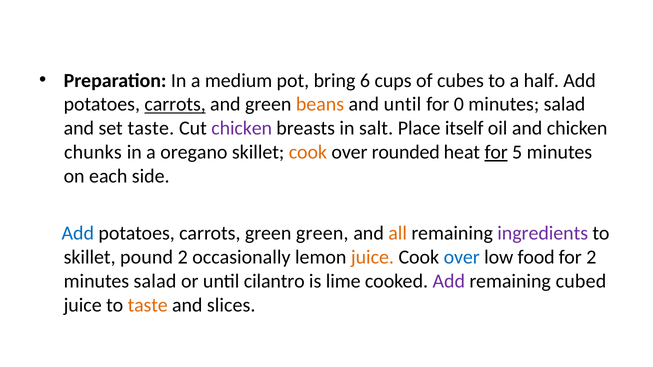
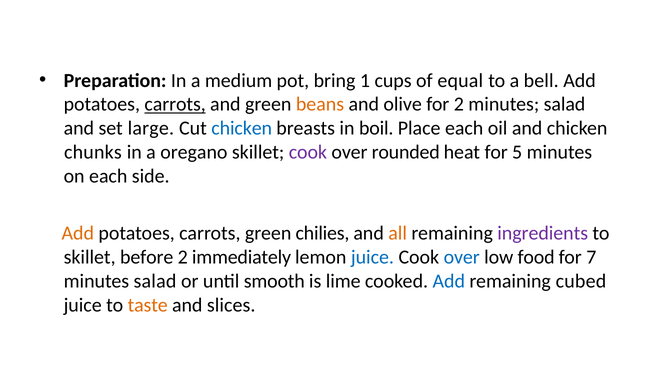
6: 6 -> 1 (365, 81)
cubes: cubes -> equal (460, 81)
half: half -> bell (541, 81)
and until: until -> olive (403, 105)
for 0: 0 -> 2 (459, 105)
set taste: taste -> large (151, 128)
chicken colour: purple -> blue (242, 128)
salt: salt -> boil (376, 128)
Place itself: itself -> each (464, 128)
cook colour: orange -> purple (308, 152)
for underline: present -> none (496, 152)
Add colour: blue -> orange (78, 234)
green green: green -> chilies (322, 234)
pound: pound -> before (147, 258)
occasionally: occasionally -> immediately (242, 258)
juice colour: orange -> blue (372, 258)
for 2: 2 -> 7 (591, 258)
cilantro: cilantro -> smooth (274, 281)
Add colour: purple -> blue (449, 281)
